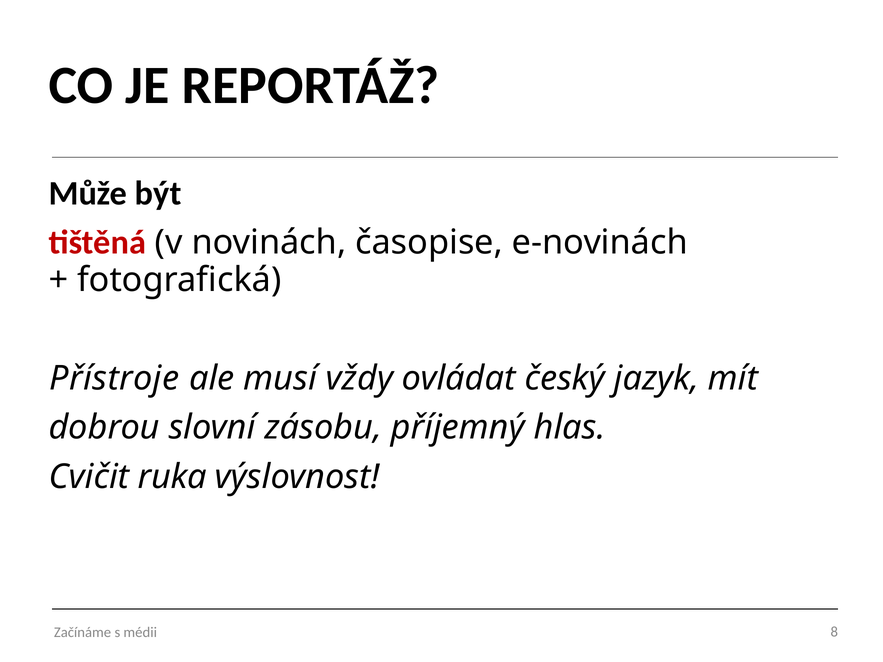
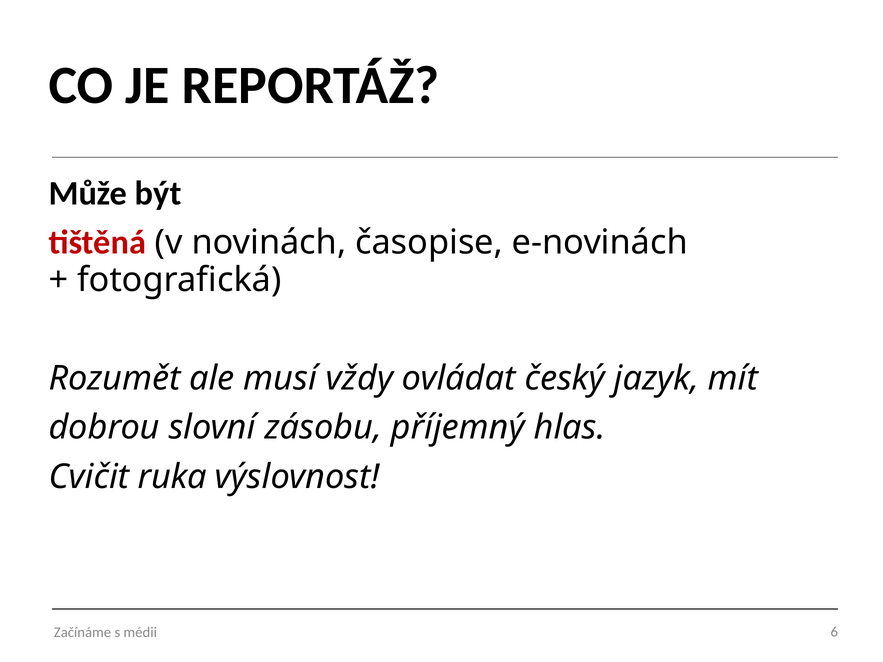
Přístroje: Přístroje -> Rozumět (115, 378)
8: 8 -> 6 (834, 632)
